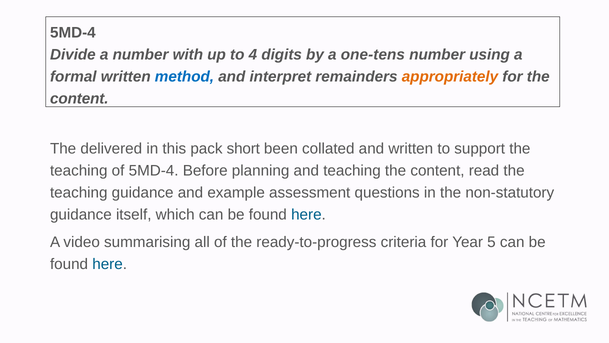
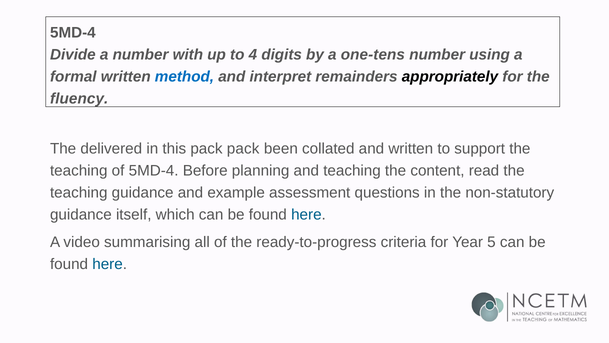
appropriately colour: orange -> black (450, 77)
content: content -> fluency (79, 99)
pack short: short -> pack (243, 148)
